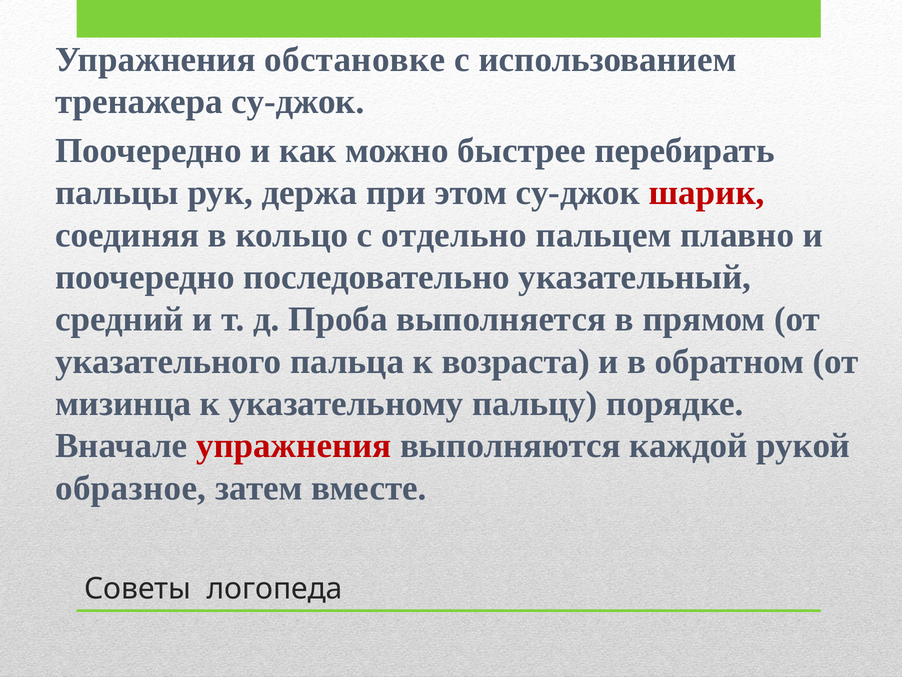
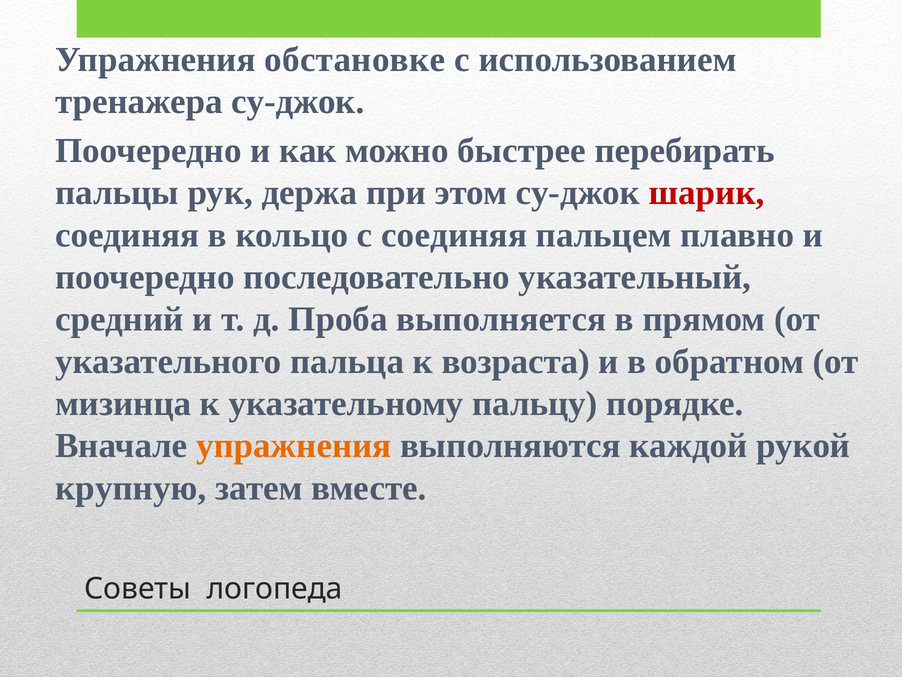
с отдельно: отдельно -> соединяя (454, 235)
упражнения colour: red -> orange (294, 445)
образное: образное -> крупную (131, 488)
